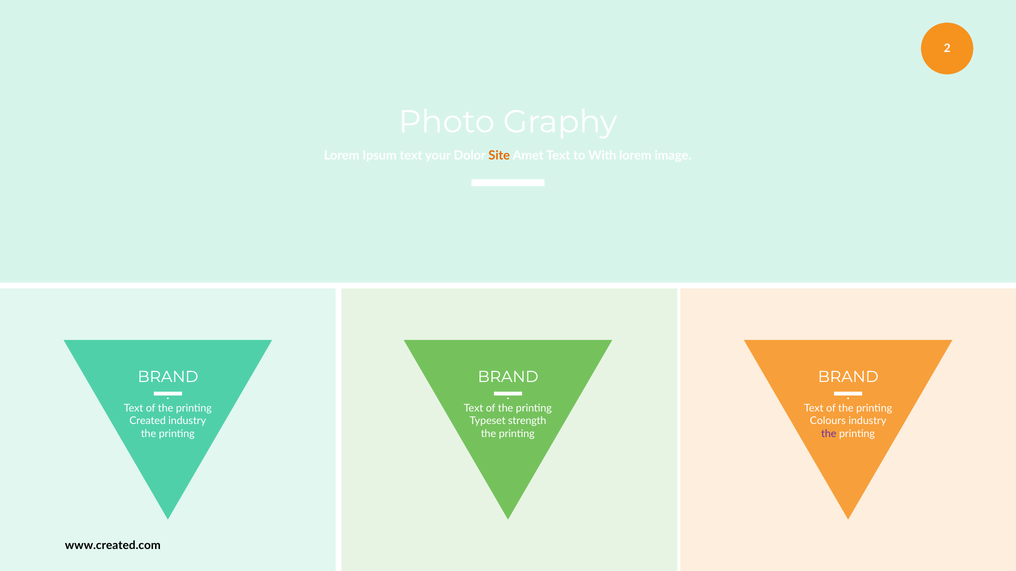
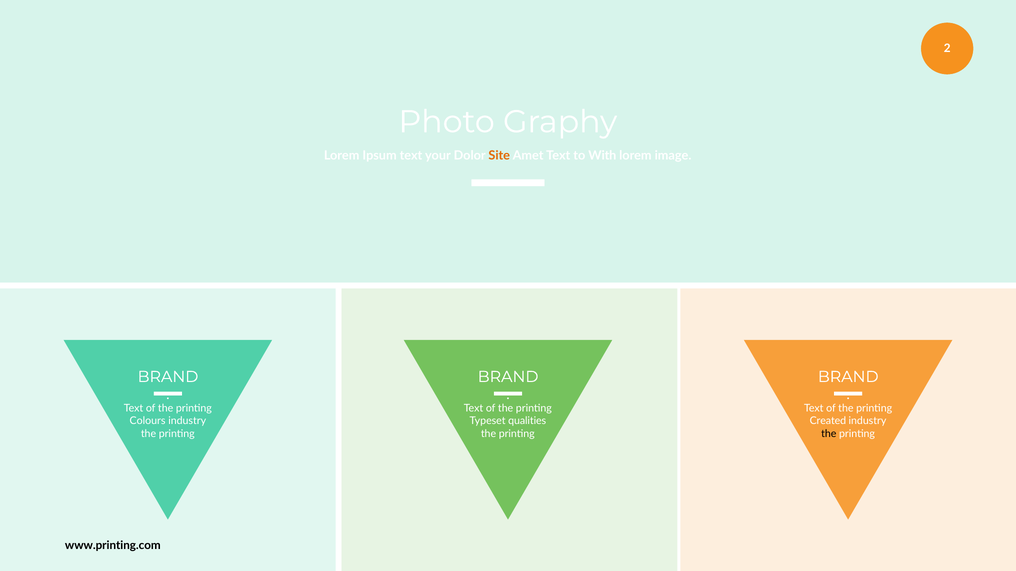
Created: Created -> Colours (148, 421)
strength: strength -> qualities (527, 421)
Colours: Colours -> Created (828, 421)
the colour: purple -> black (829, 434)
www.created.com: www.created.com -> www.printing.com (113, 546)
